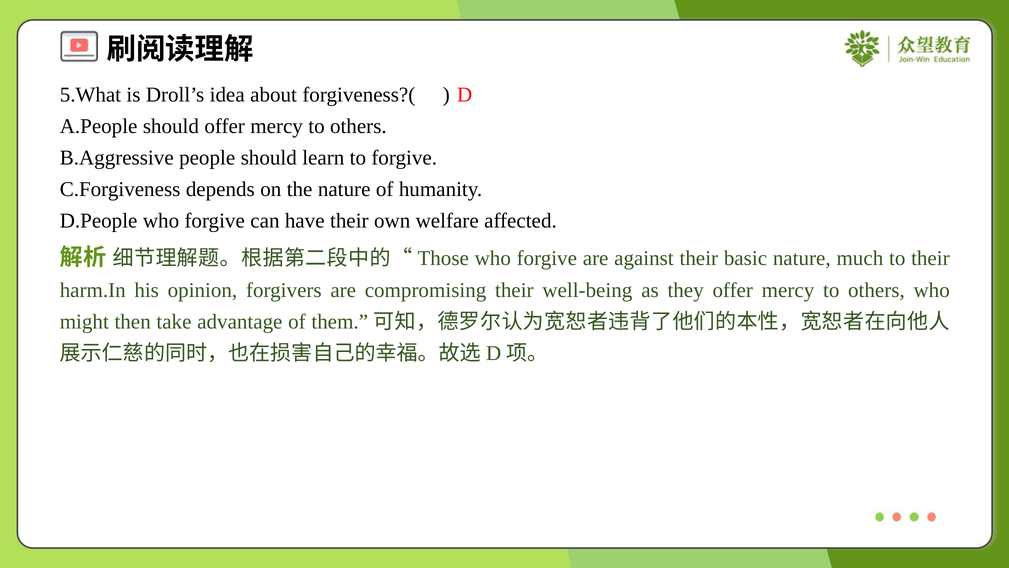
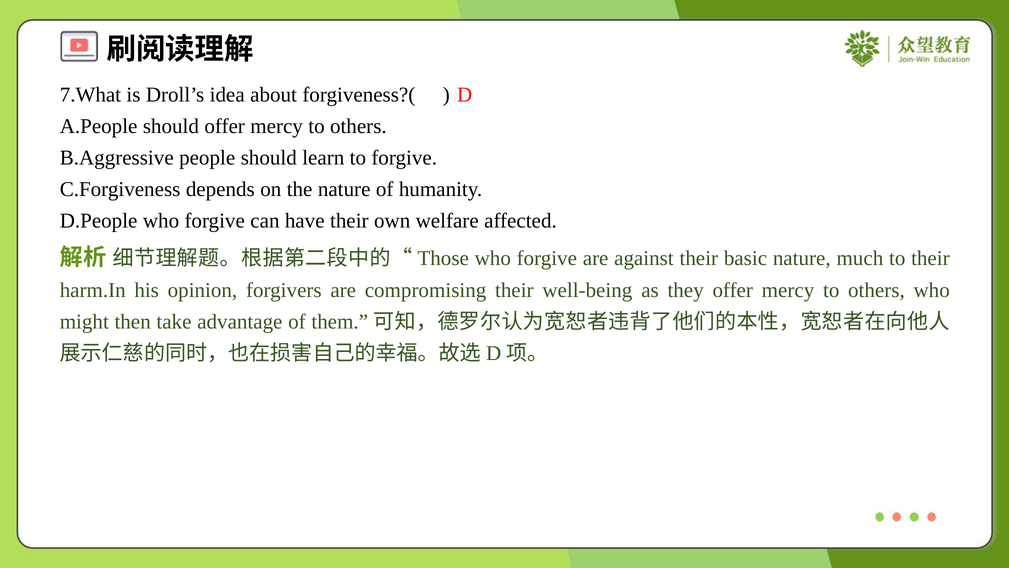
5.What: 5.What -> 7.What (90, 95)
